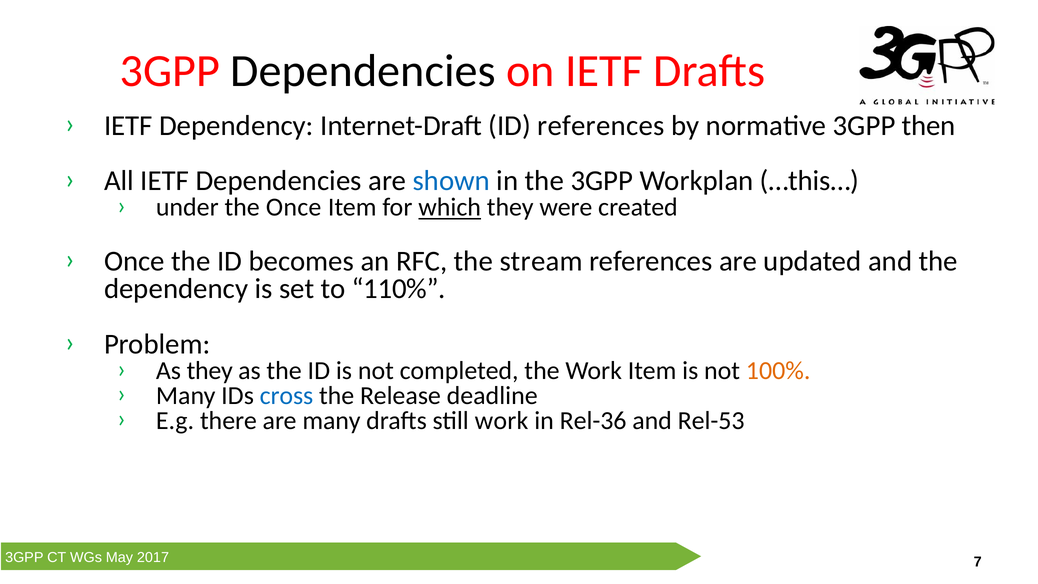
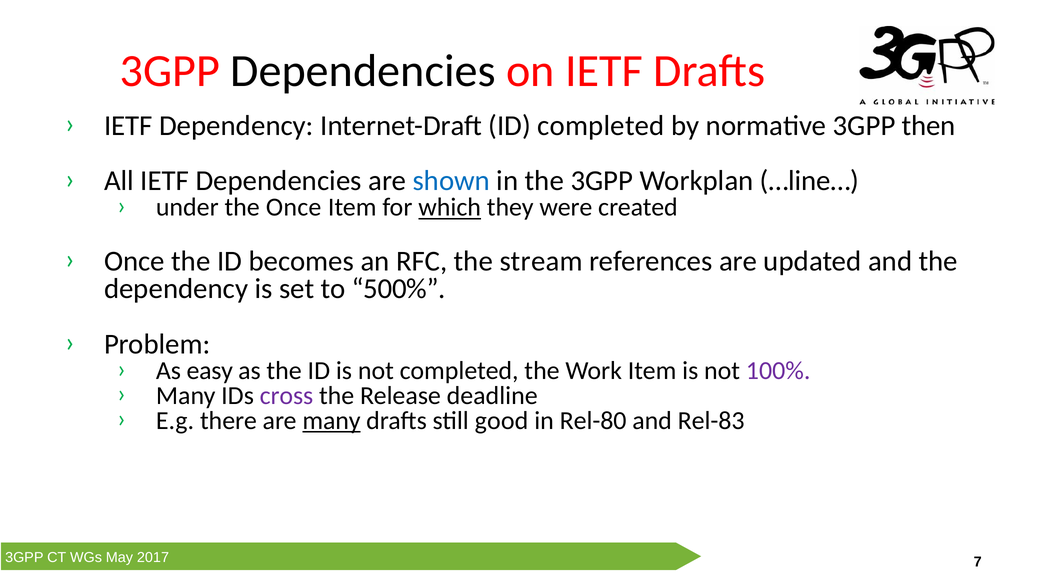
ID references: references -> completed (601, 126)
…this…: …this… -> …line… (809, 181)
110%: 110% -> 500% (399, 289)
As they: they -> easy (210, 371)
100% colour: orange -> purple (778, 371)
cross colour: blue -> purple (286, 396)
many underline: none -> present (332, 421)
still work: work -> good (502, 421)
Rel-36: Rel-36 -> Rel-80 (593, 421)
Rel-53: Rel-53 -> Rel-83 (711, 421)
